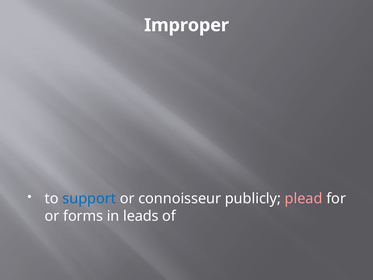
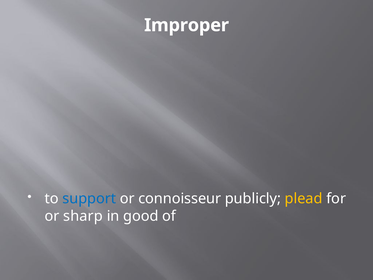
plead colour: pink -> yellow (304, 198)
forms: forms -> sharp (83, 216)
leads: leads -> good (141, 216)
